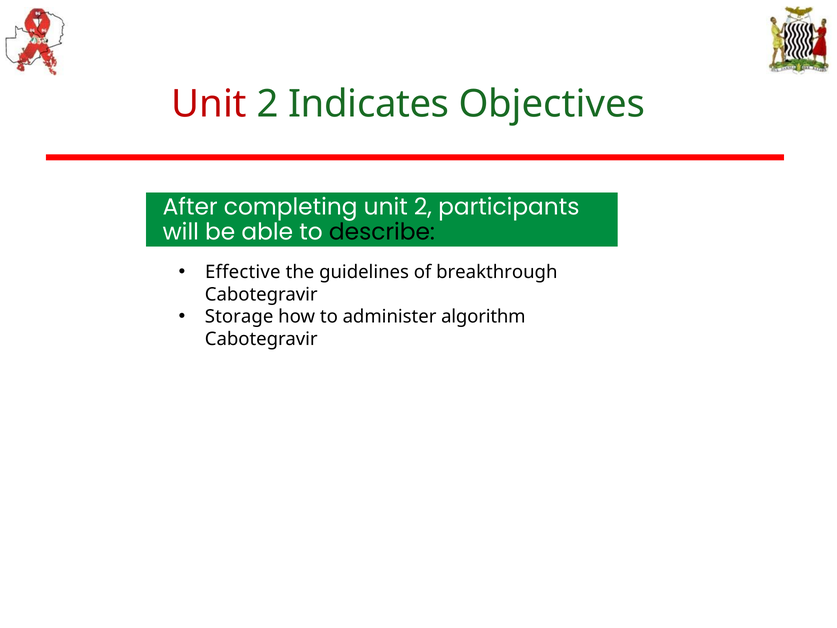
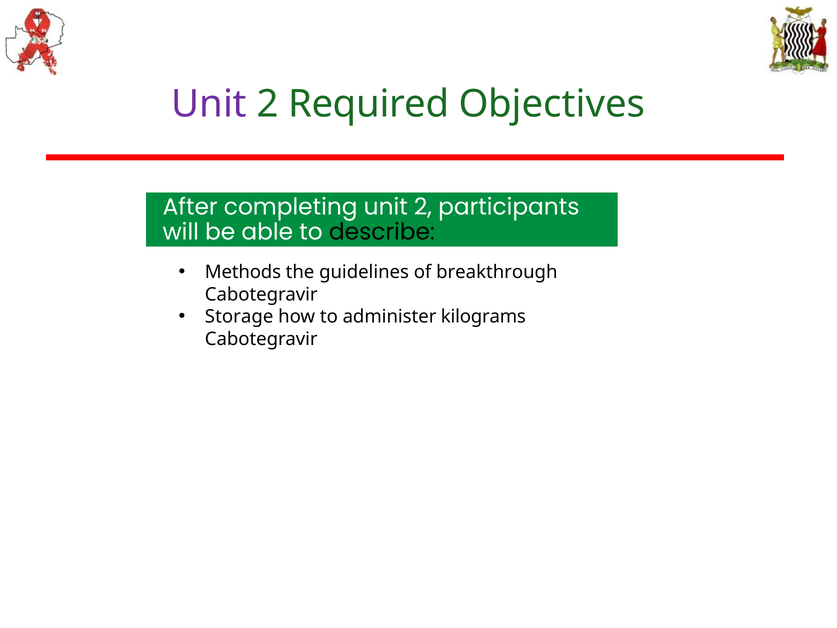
Unit colour: red -> purple (209, 104)
Indicates: Indicates -> Required (369, 104)
Effective: Effective -> Methods (243, 272)
algorithm: algorithm -> kilograms (483, 317)
